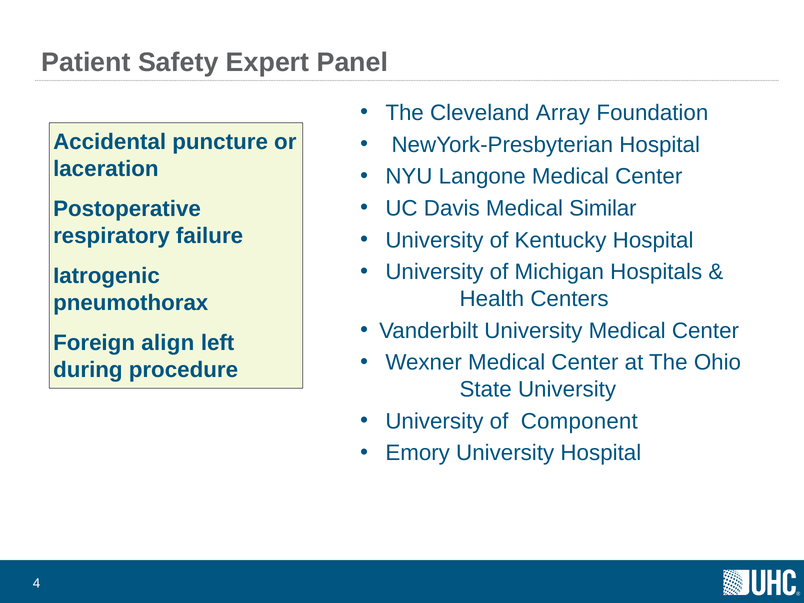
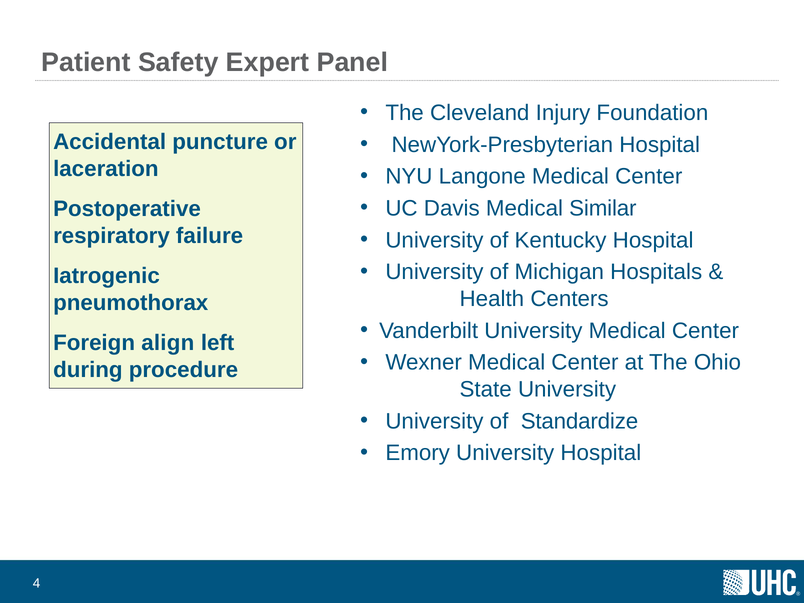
Array: Array -> Injury (563, 113)
Component: Component -> Standardize (579, 421)
